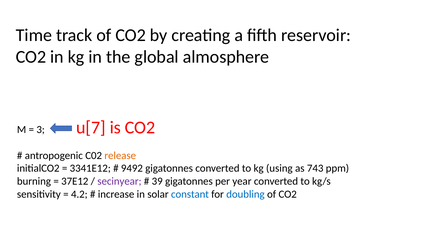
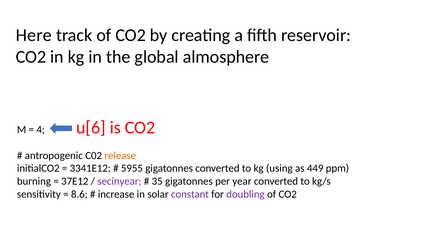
Time: Time -> Here (34, 35)
u[7: u[7 -> u[6 (91, 127)
3: 3 -> 4 (41, 130)
9492: 9492 -> 5955 (132, 168)
743: 743 -> 449 (315, 168)
39: 39 -> 35 (157, 181)
4.2: 4.2 -> 8.6 (79, 194)
constant colour: blue -> purple (190, 194)
doubling colour: blue -> purple (245, 194)
